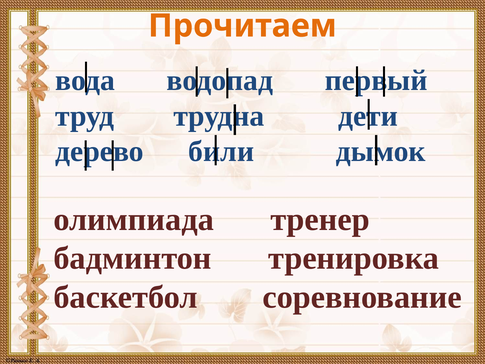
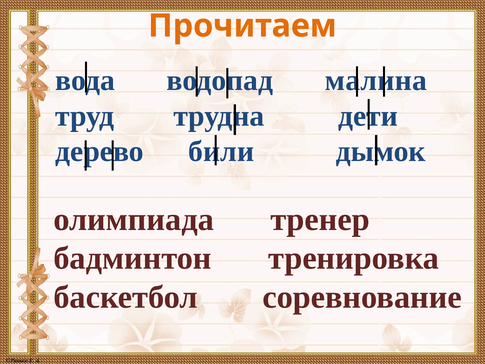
первый: первый -> малина (376, 80)
